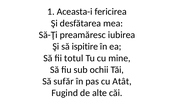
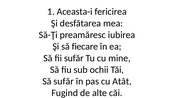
ispitire: ispitire -> fiecare (85, 46)
fii totul: totul -> sufăr (74, 58)
